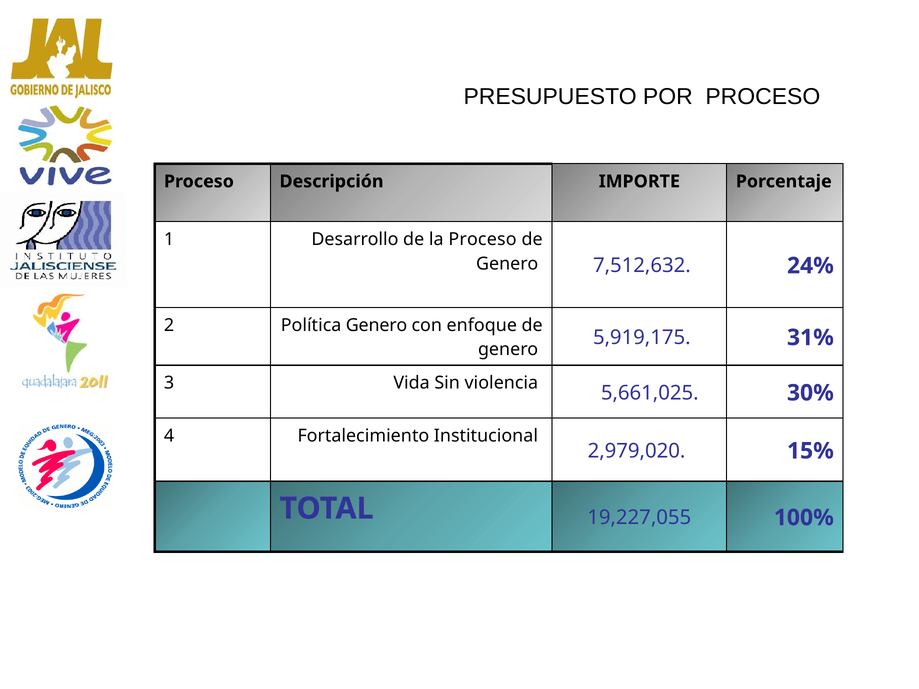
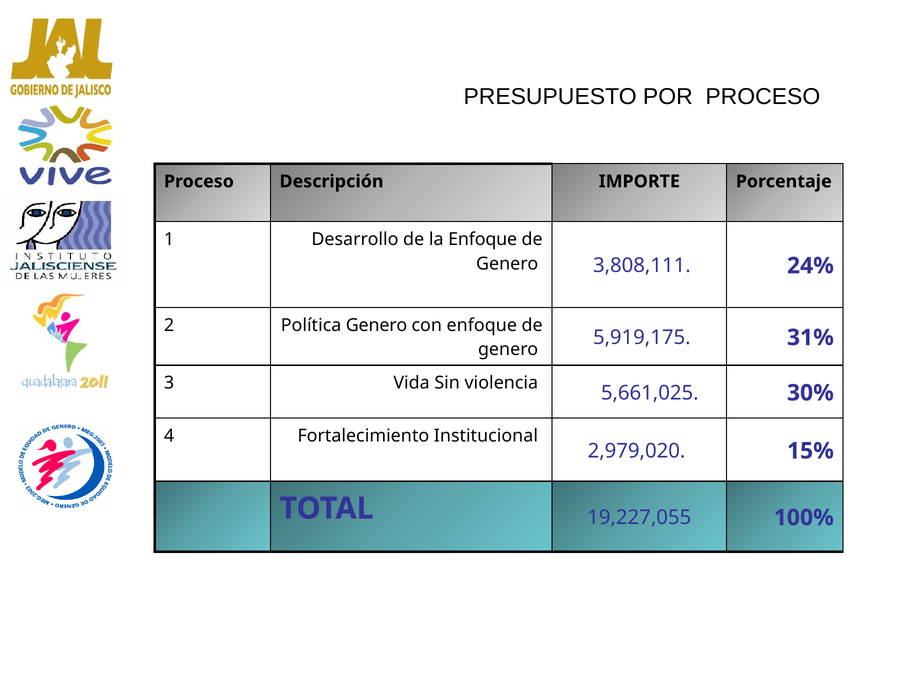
la Proceso: Proceso -> Enfoque (483, 239)
7,512,632: 7,512,632 -> 3,808,111 (642, 266)
